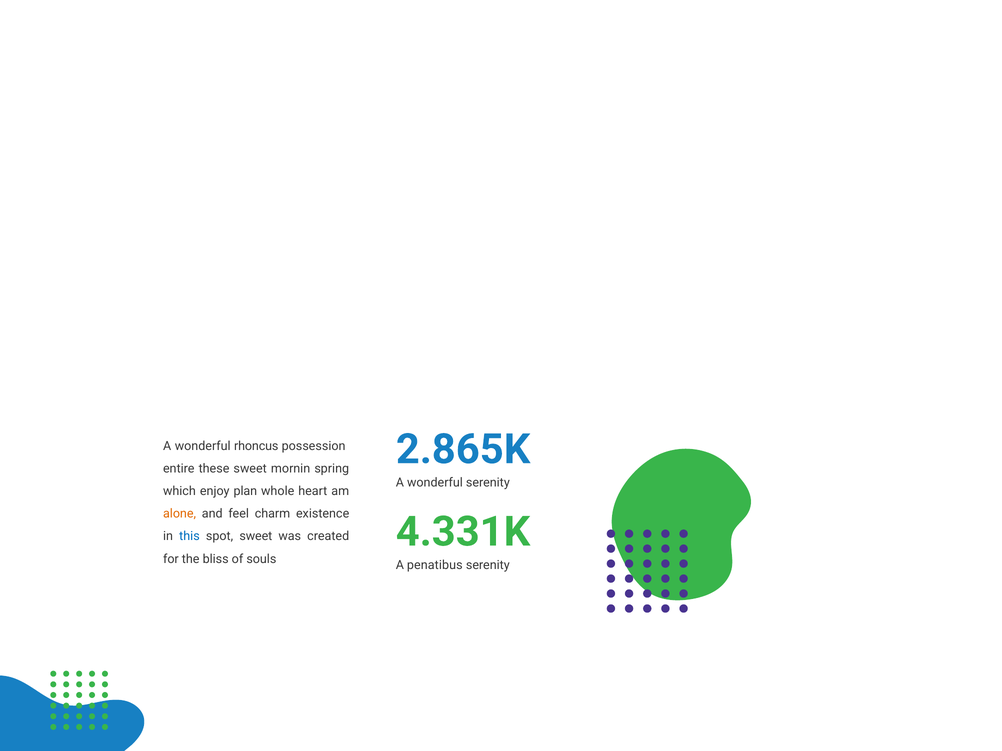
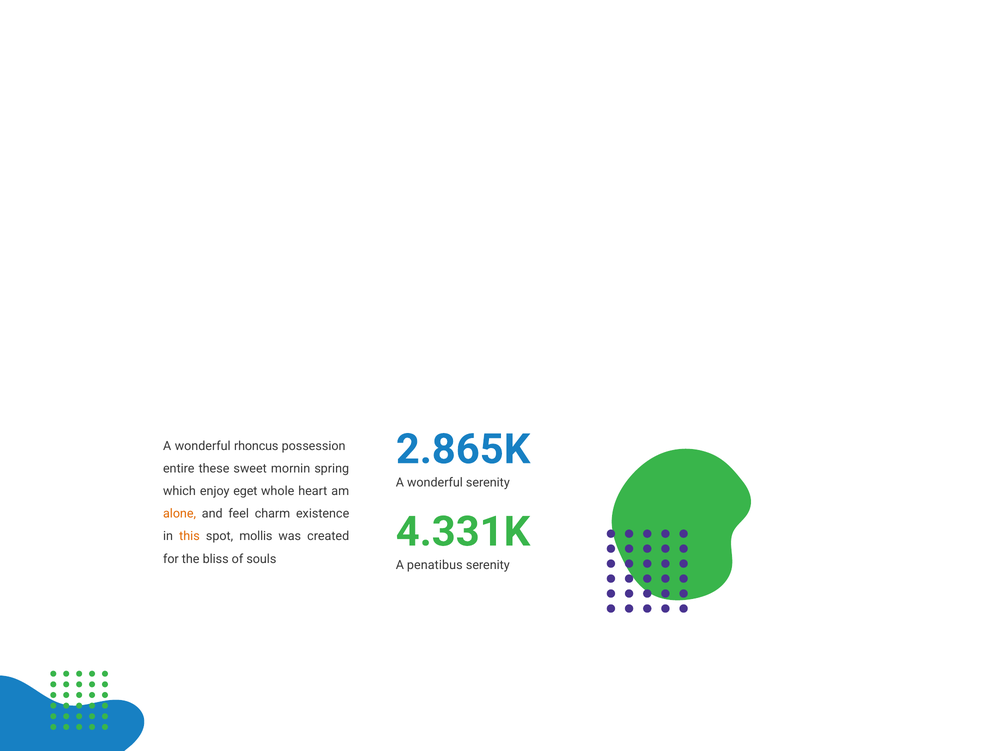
plan: plan -> eget (245, 491)
this colour: blue -> orange (189, 537)
spot sweet: sweet -> mollis (256, 537)
